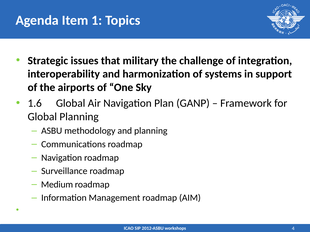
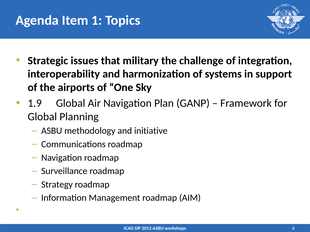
1.6: 1.6 -> 1.9 (35, 103)
and planning: planning -> initiative (151, 131)
Medium: Medium -> Strategy (57, 185)
